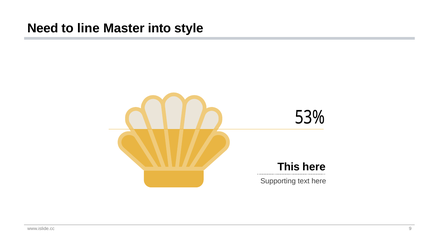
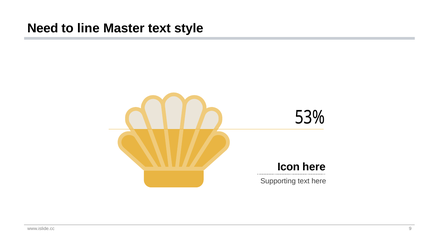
Master into: into -> text (159, 28)
This: This -> Icon (289, 167)
